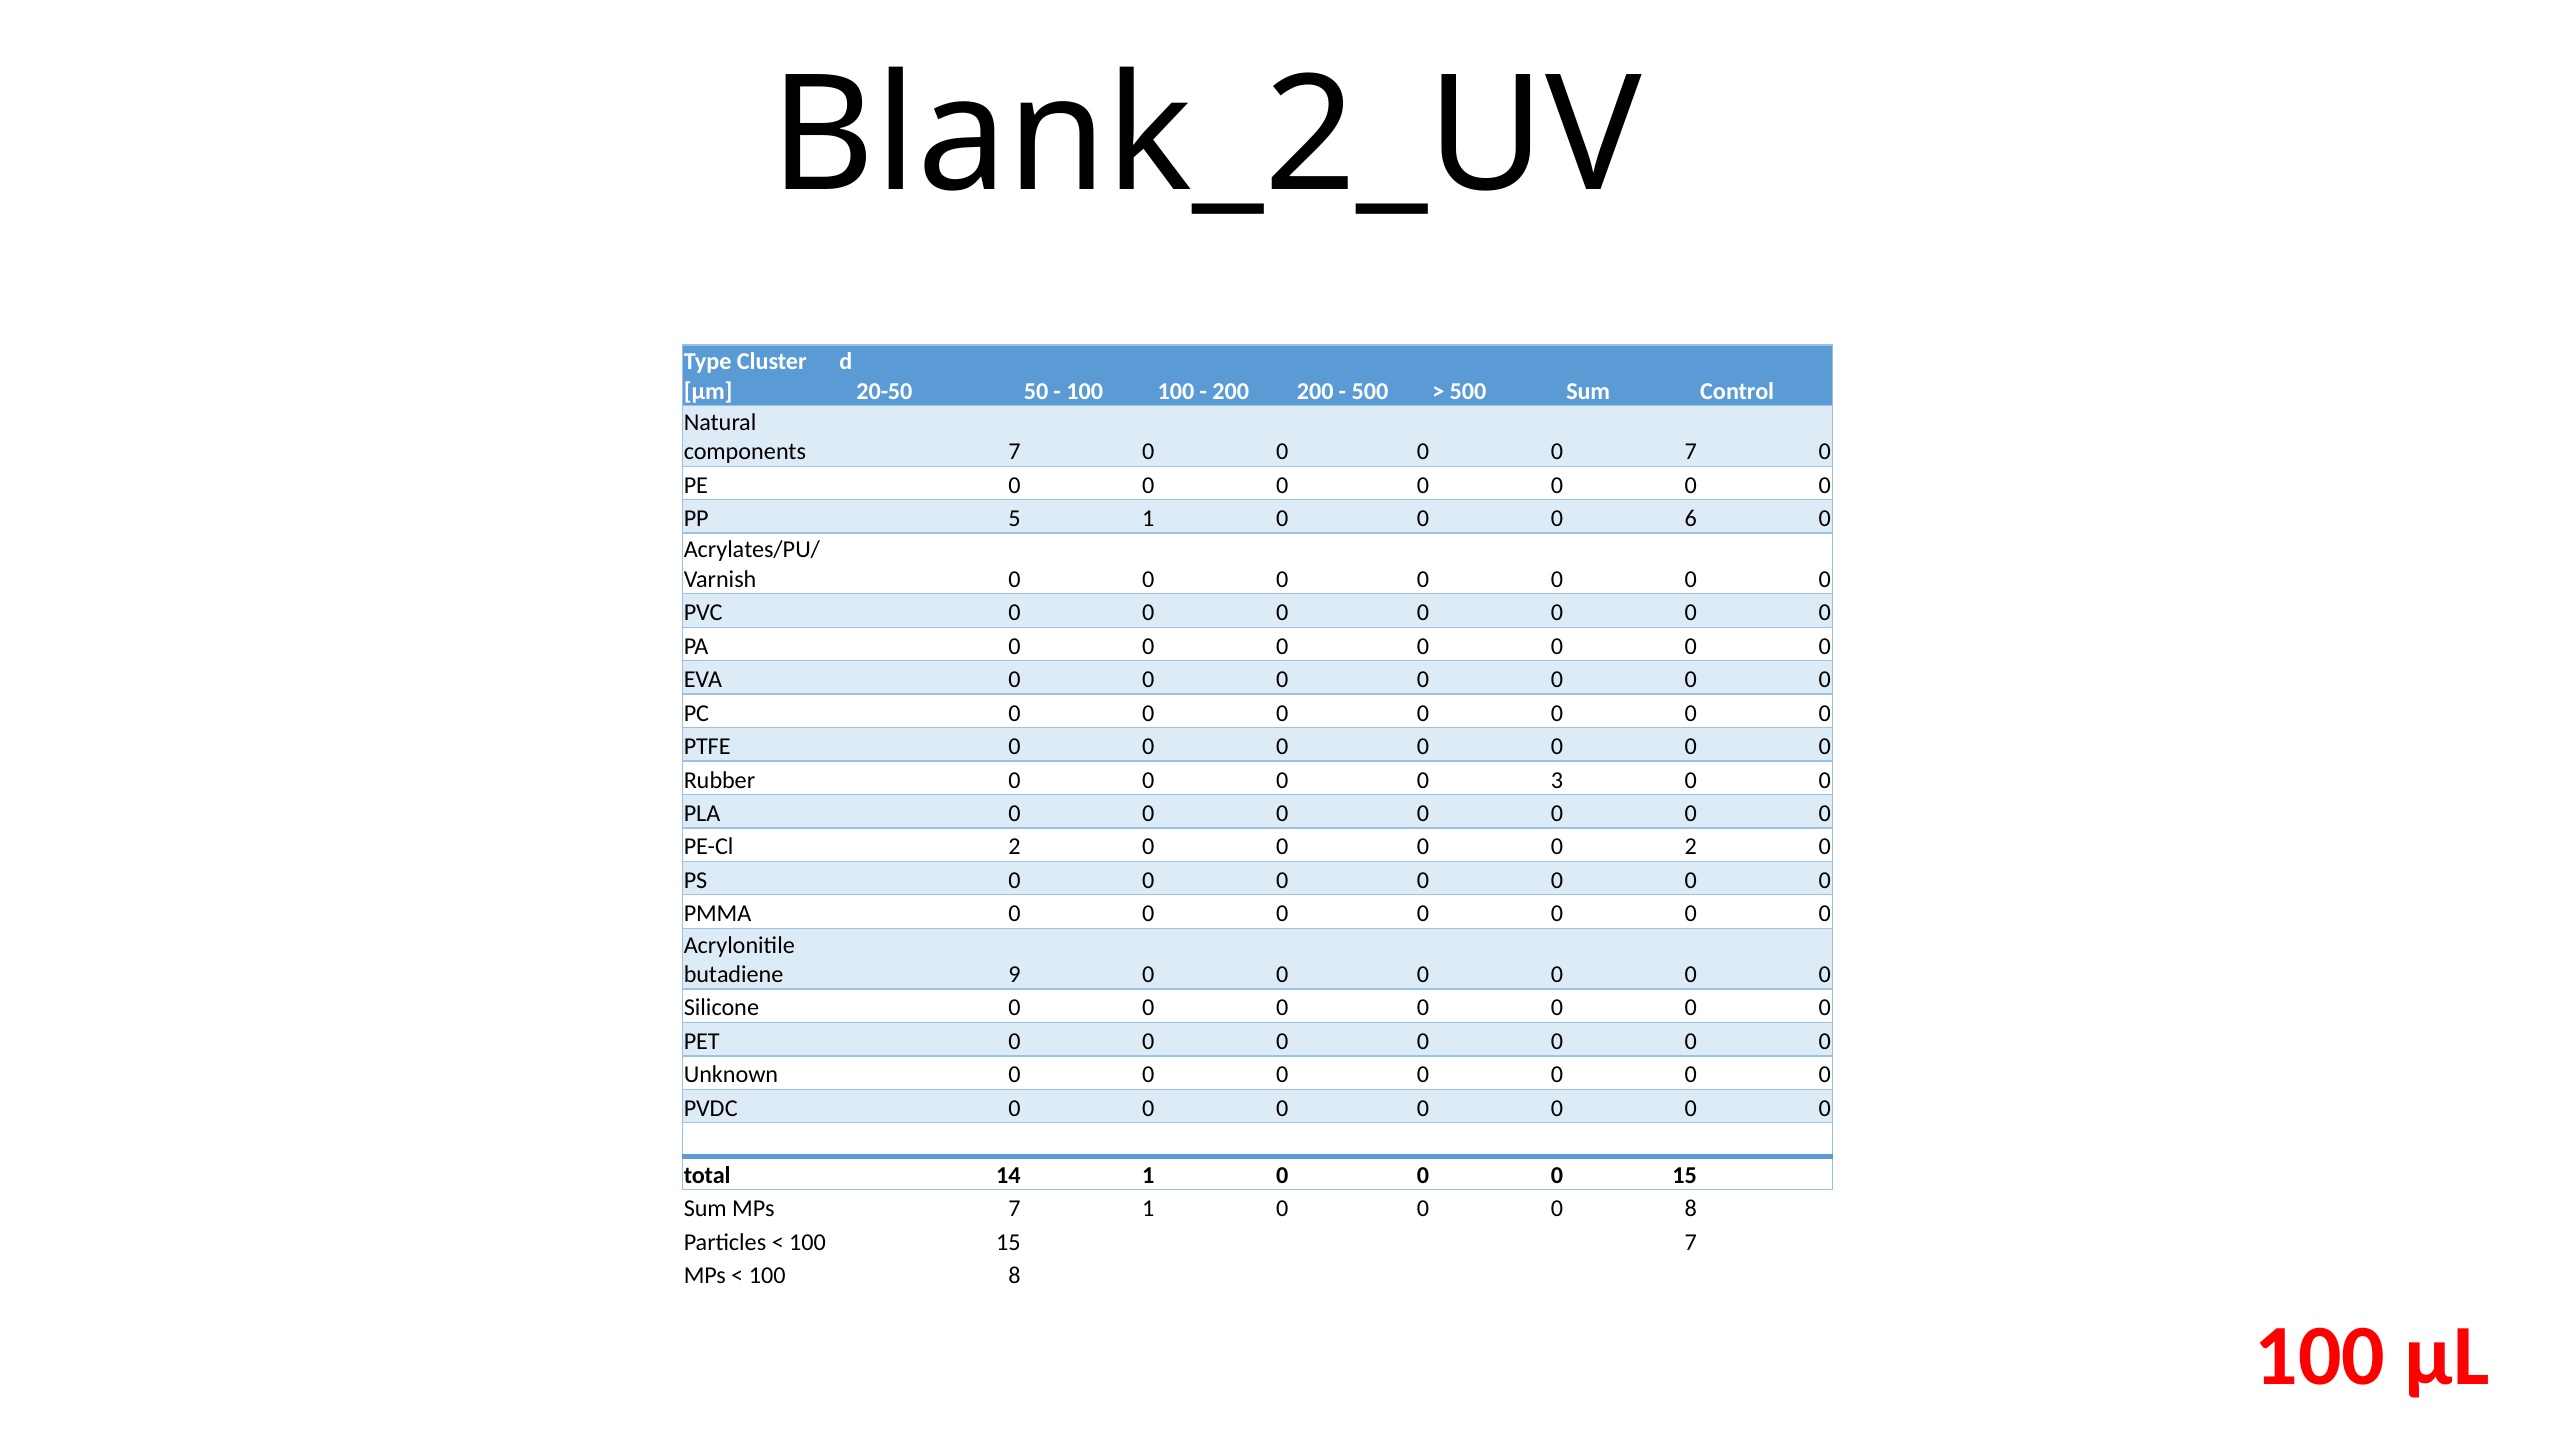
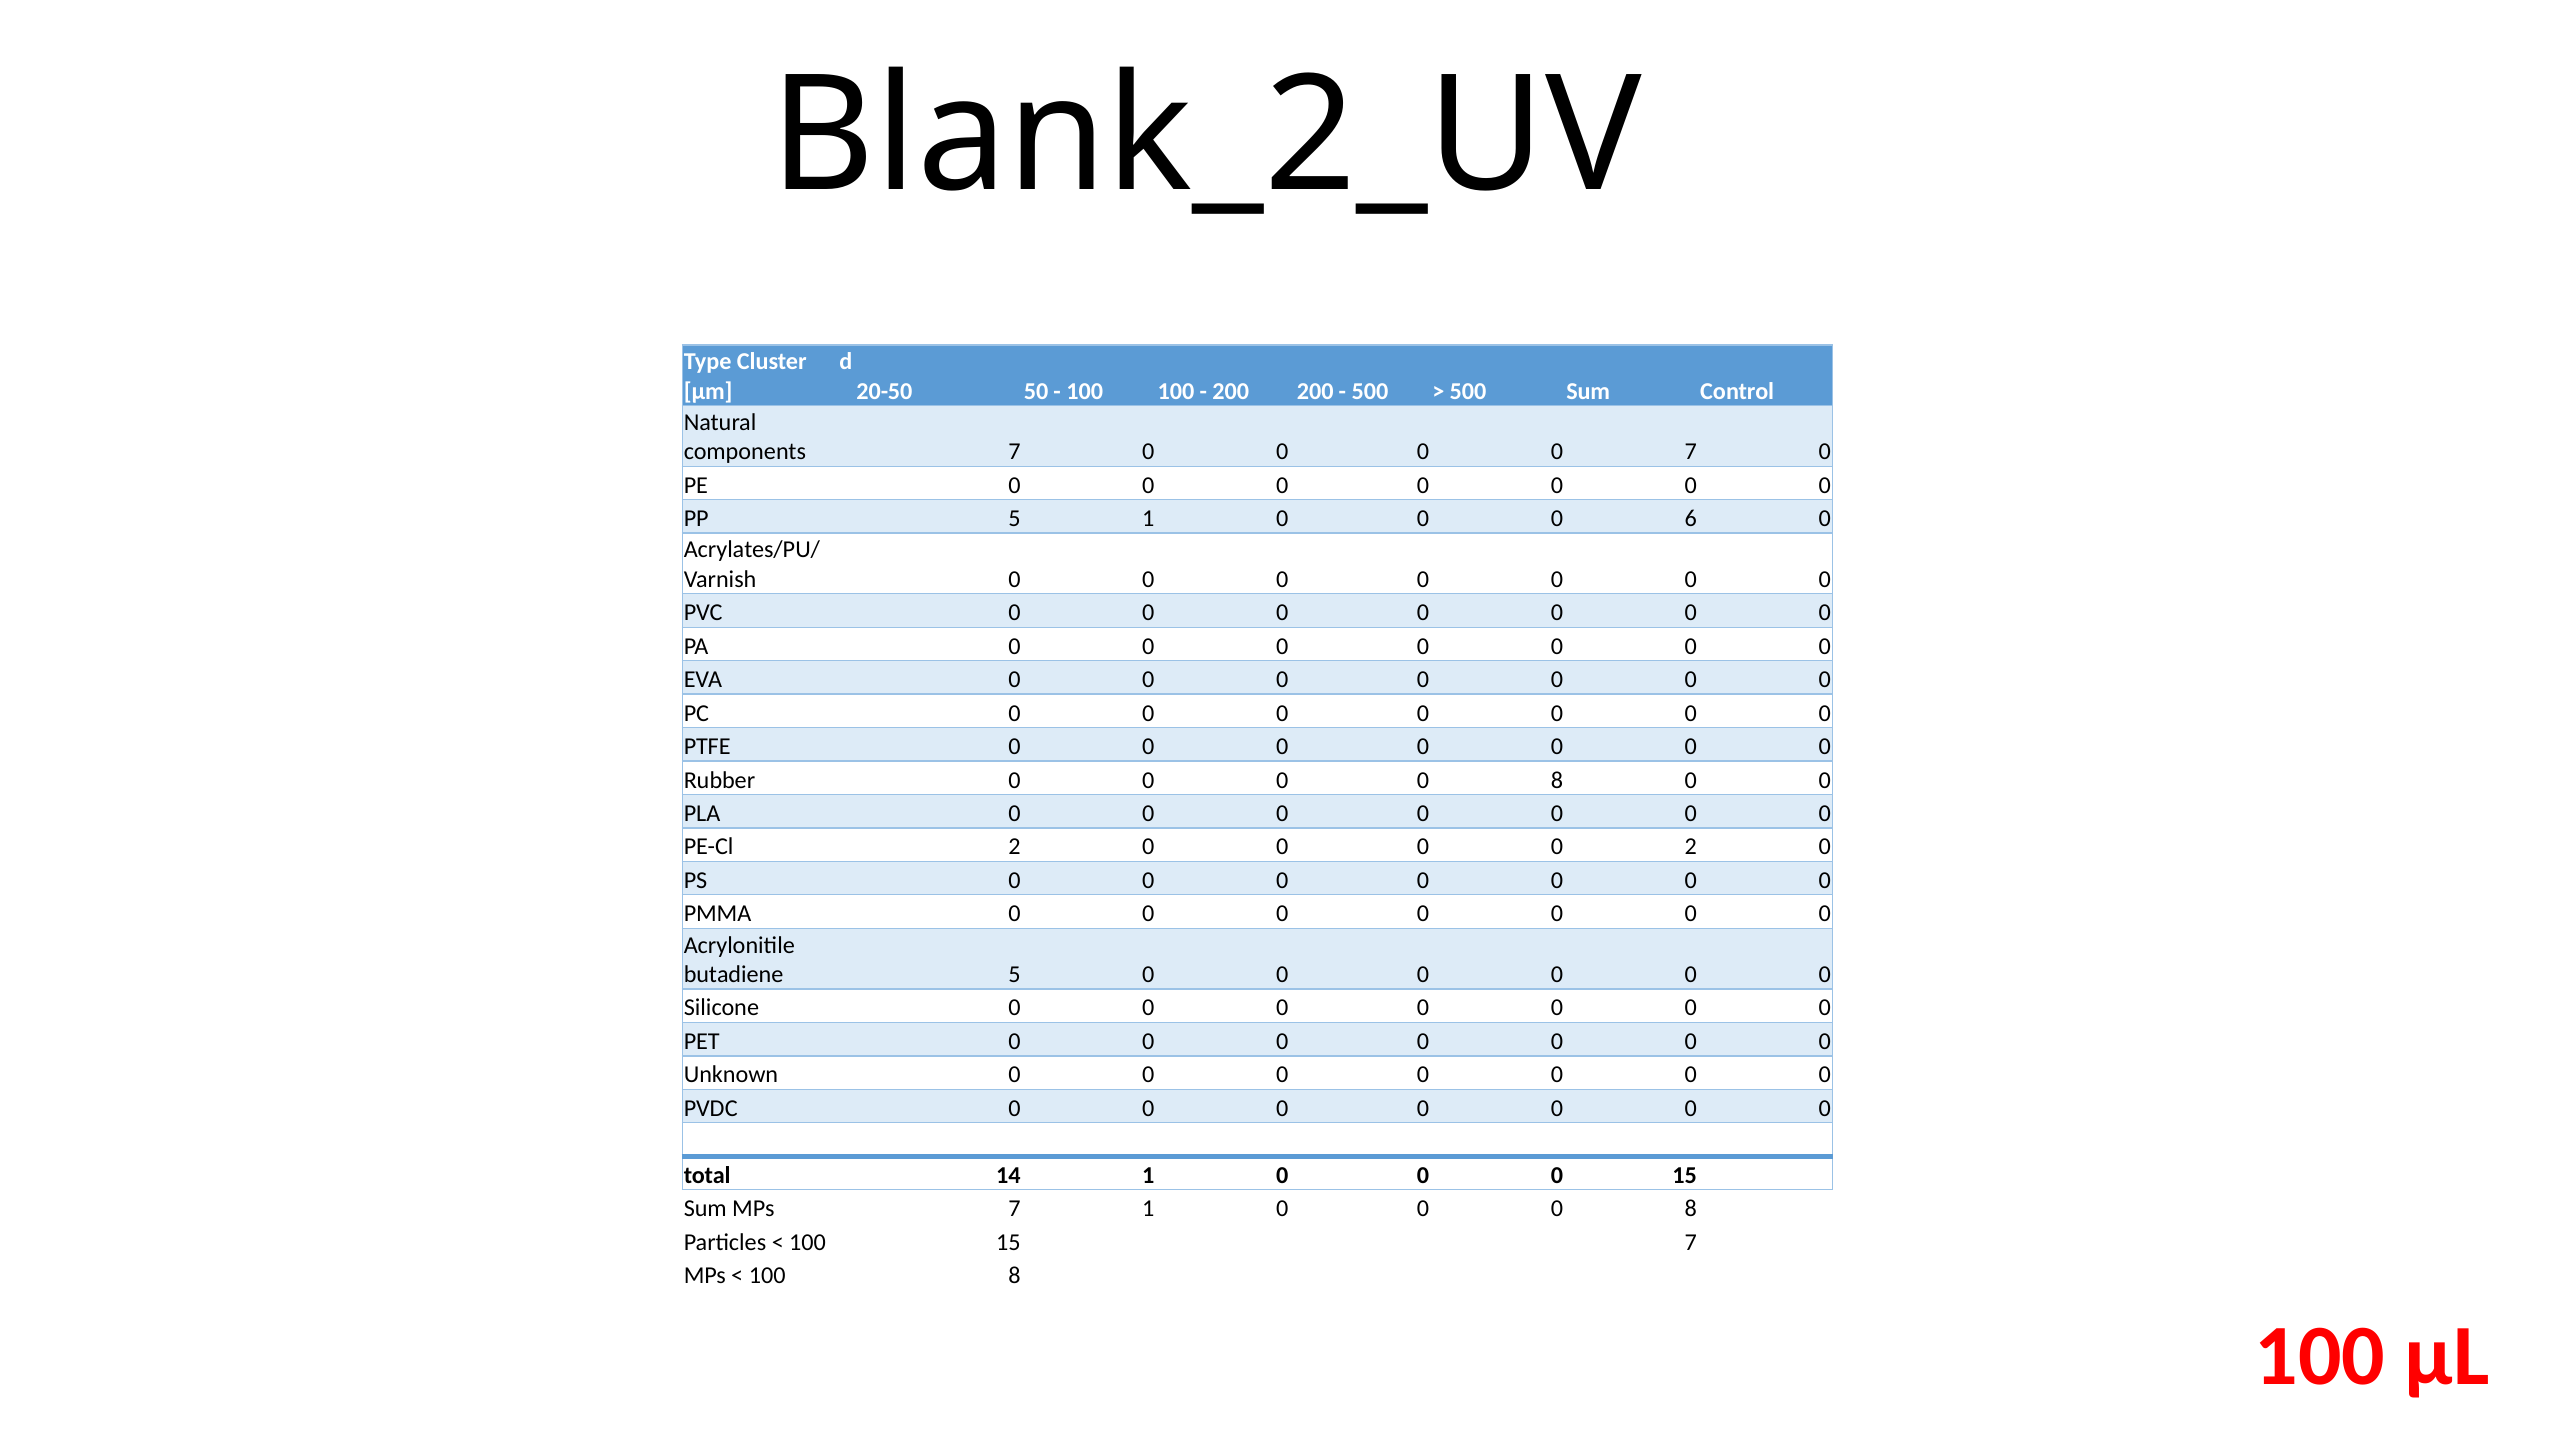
3: 3 -> 8 (1557, 780)
butadiene 9: 9 -> 5 (1014, 975)
